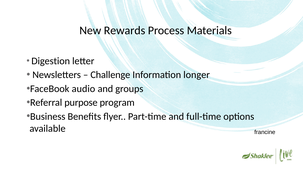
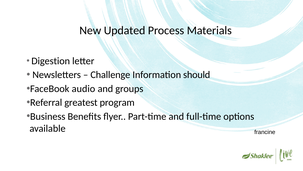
Rewards: Rewards -> Updated (125, 30)
longer: longer -> should (197, 75)
purpose: purpose -> greatest (81, 102)
